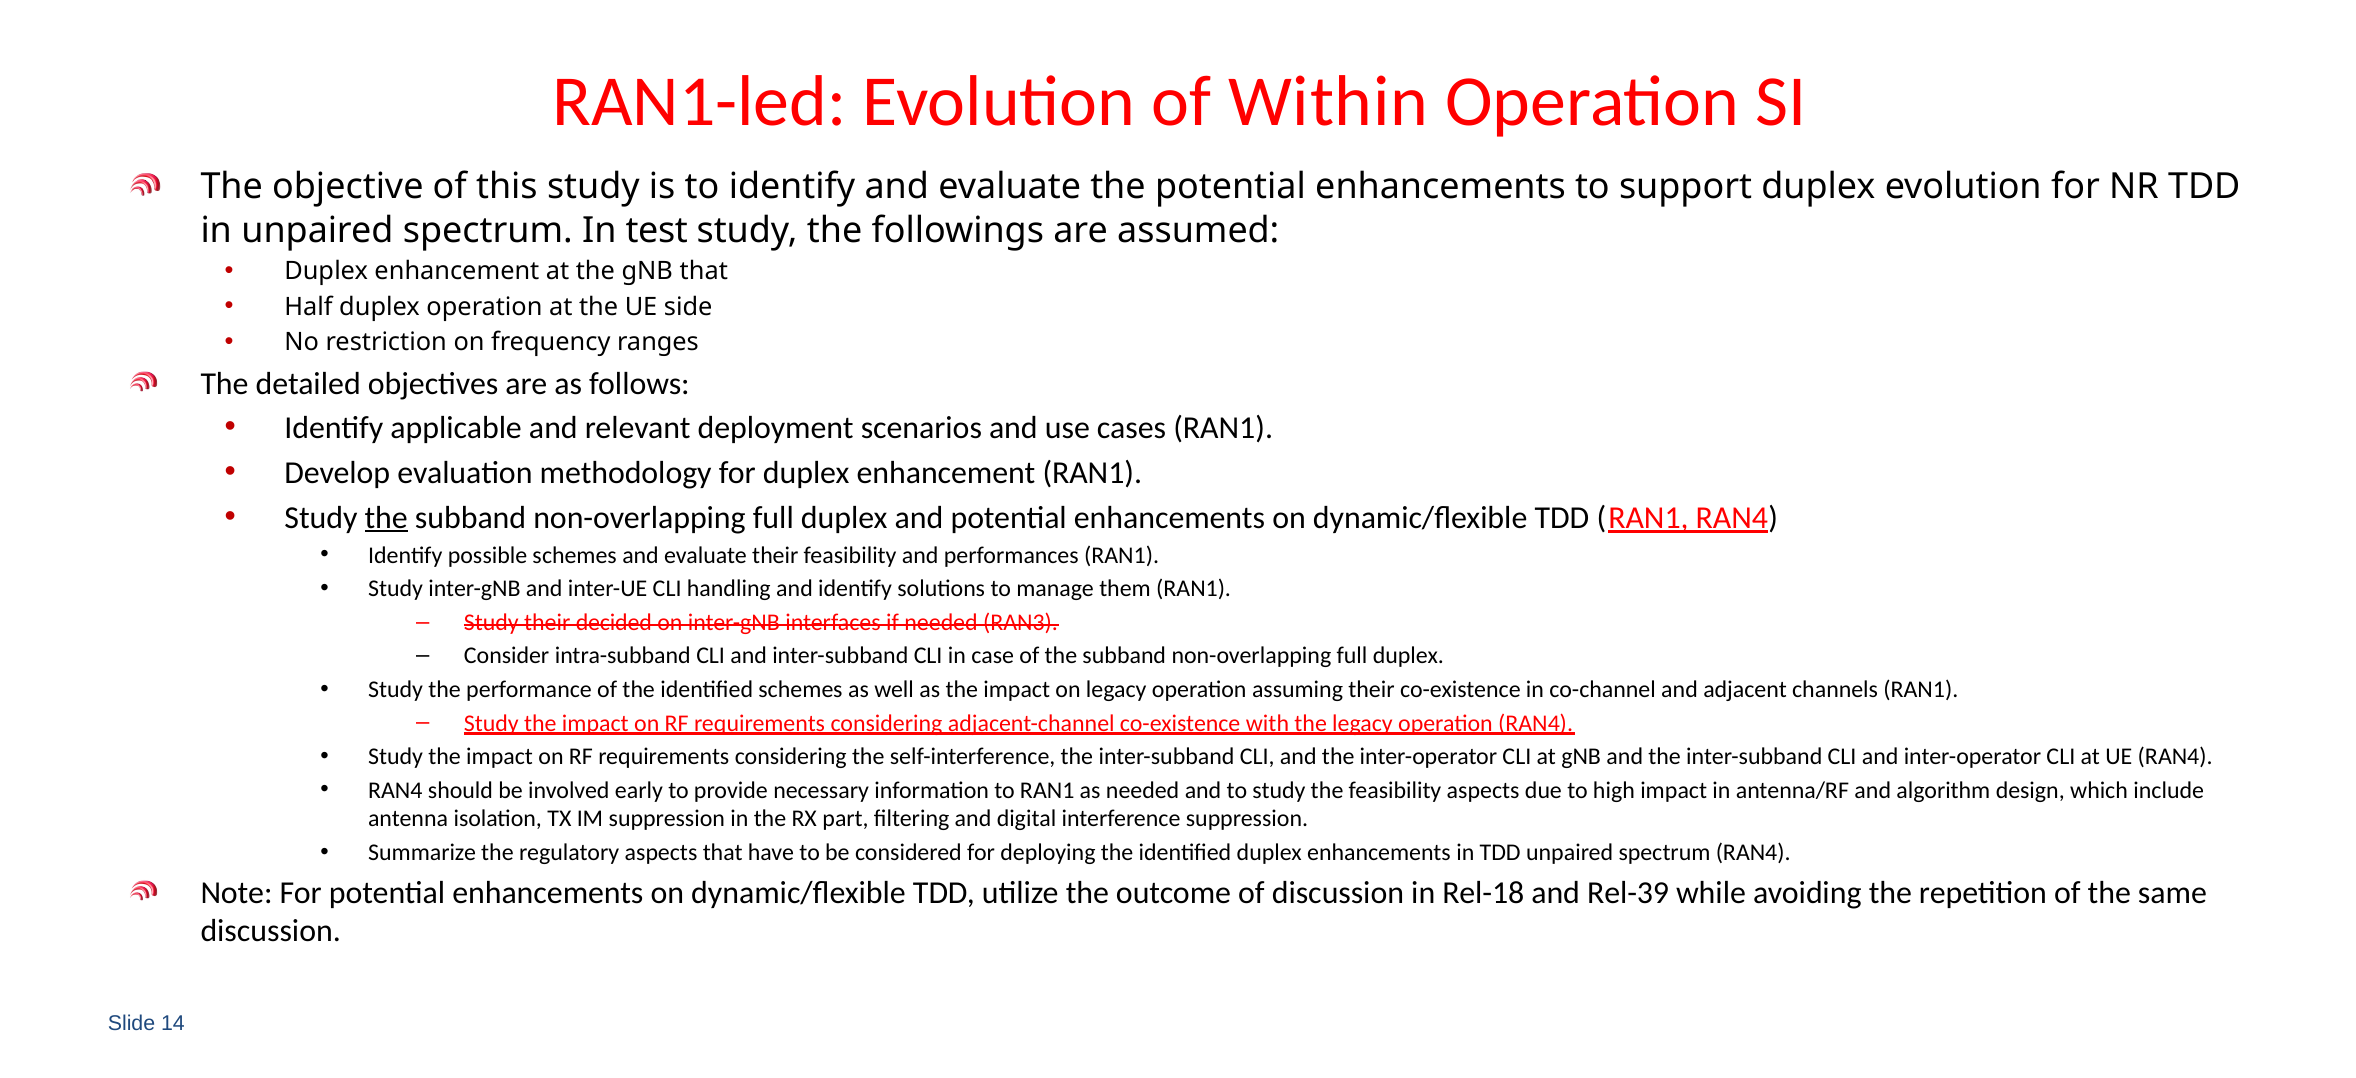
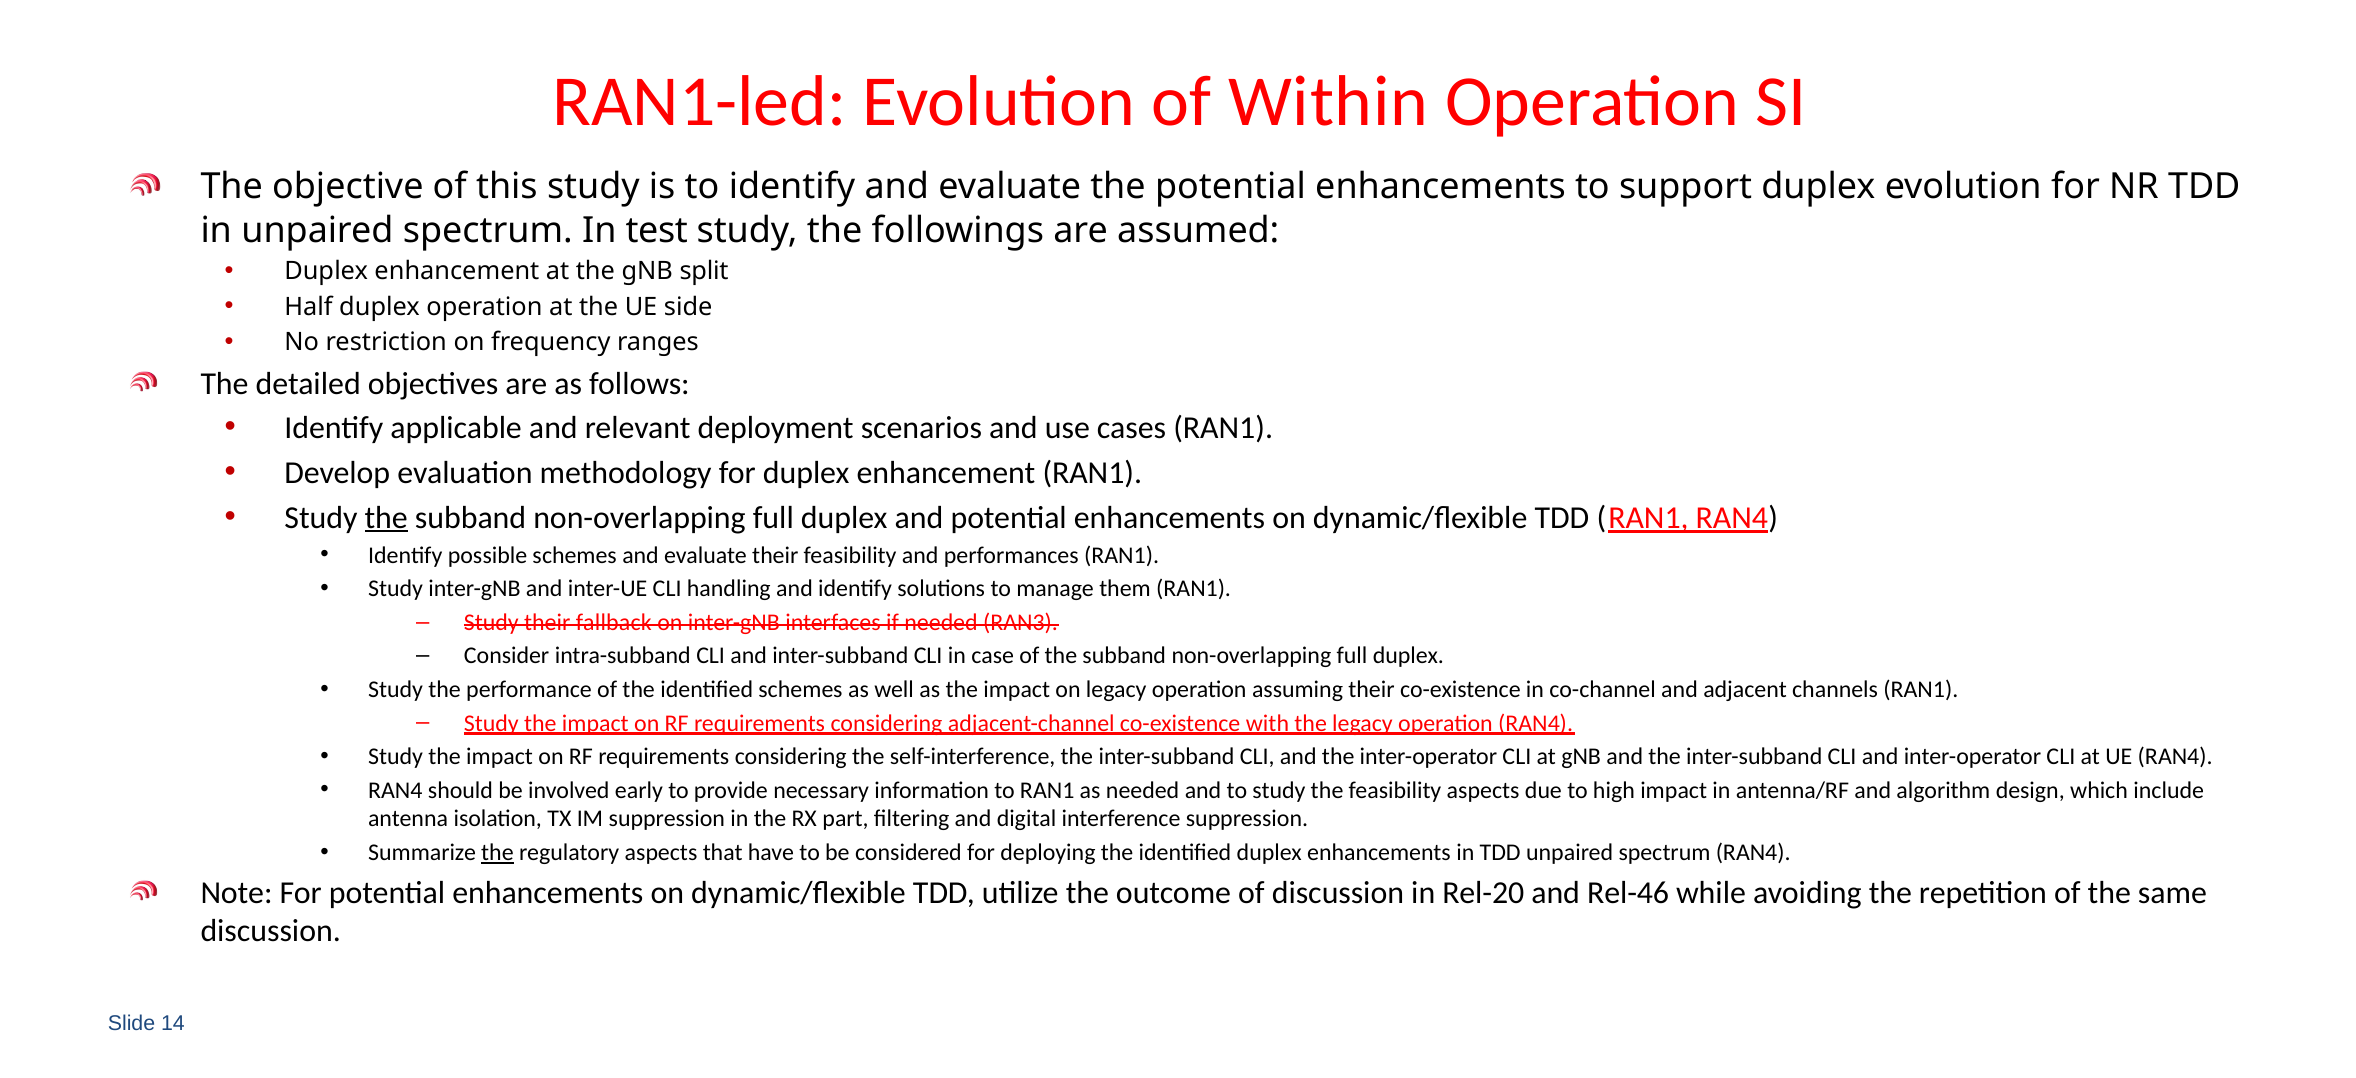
gNB that: that -> split (704, 271)
decided: decided -> fallback (614, 622)
the underline: none -> present (497, 852)
Rel-18: Rel-18 -> Rel-20 (1483, 893)
Rel-39: Rel-39 -> Rel-46 (1628, 893)
